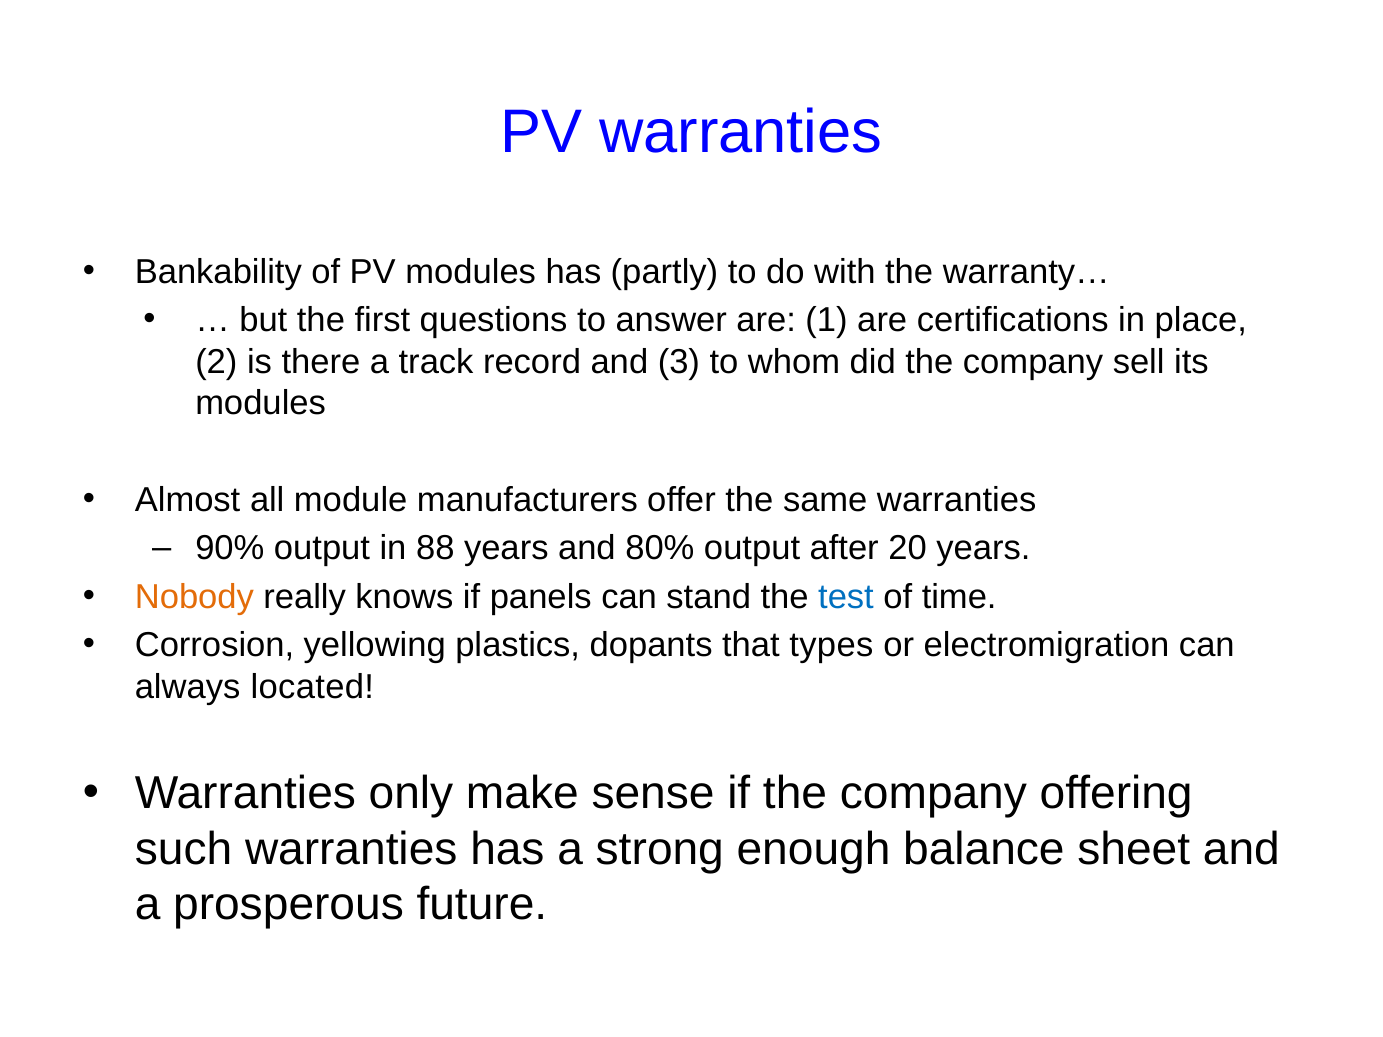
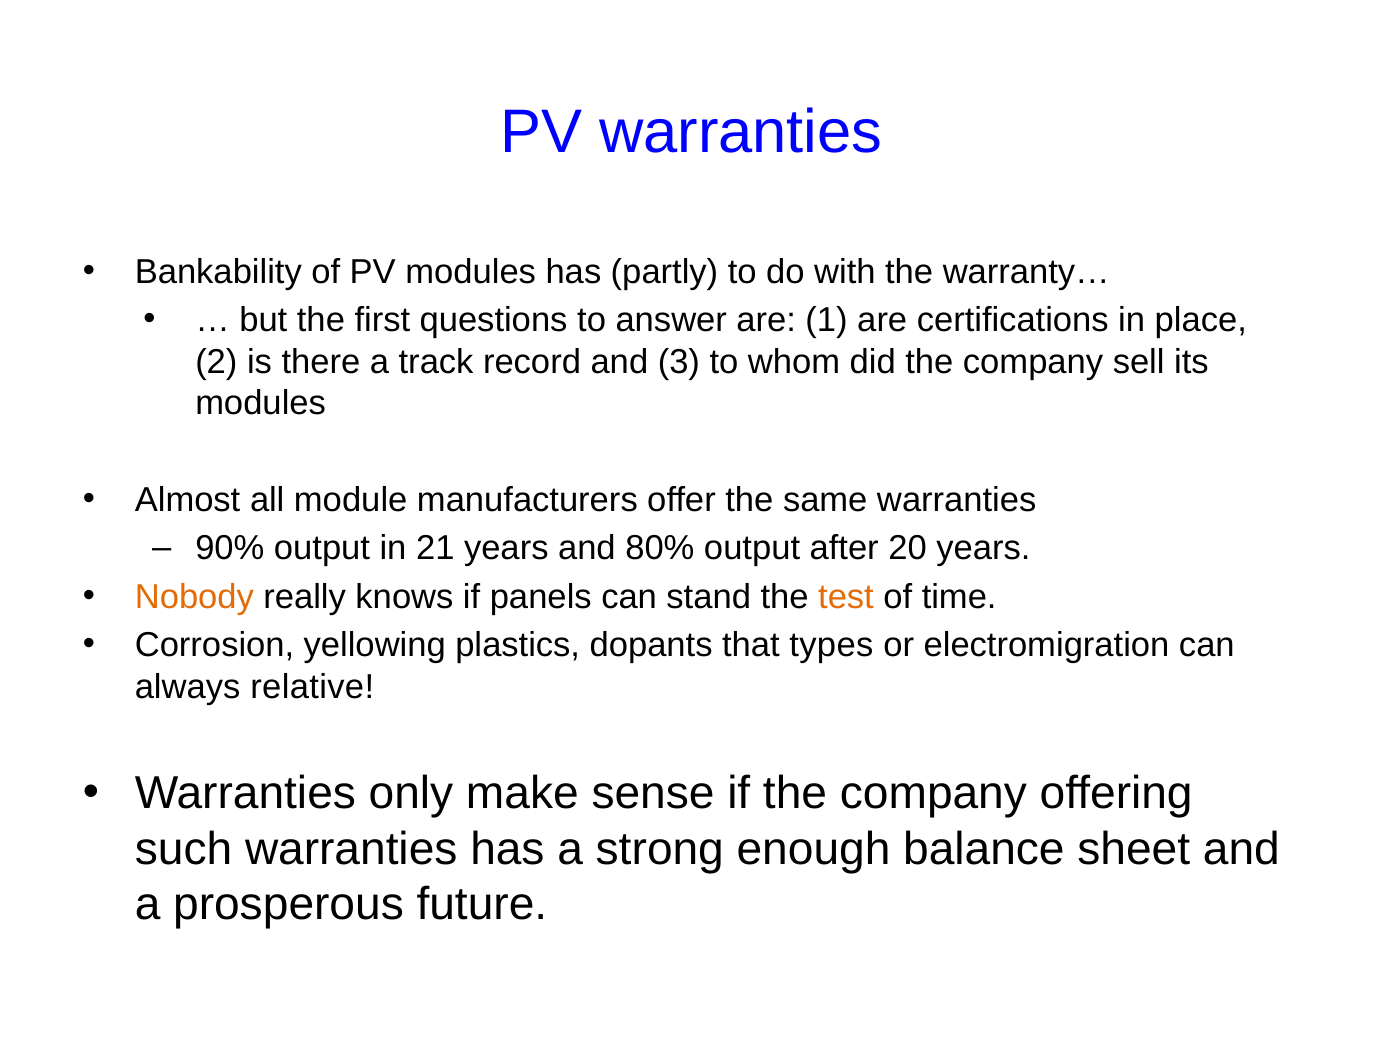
88: 88 -> 21 (435, 549)
test colour: blue -> orange (846, 597)
located: located -> relative (312, 687)
